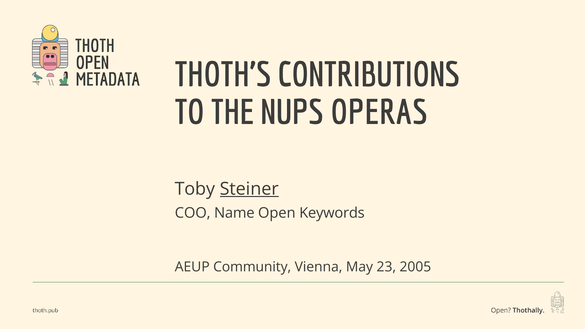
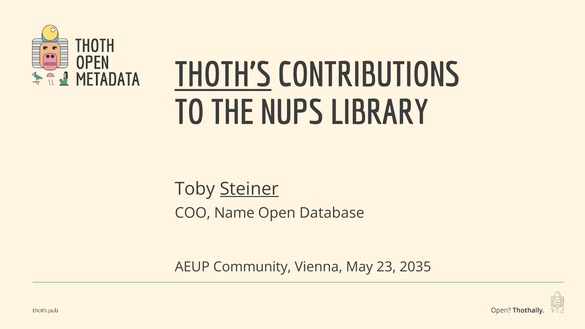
THOTH’S underline: none -> present (223, 75)
OPERAS: OPERAS -> LIBRARY (380, 113)
Keywords: Keywords -> Database (332, 213)
2005: 2005 -> 2035 (415, 267)
